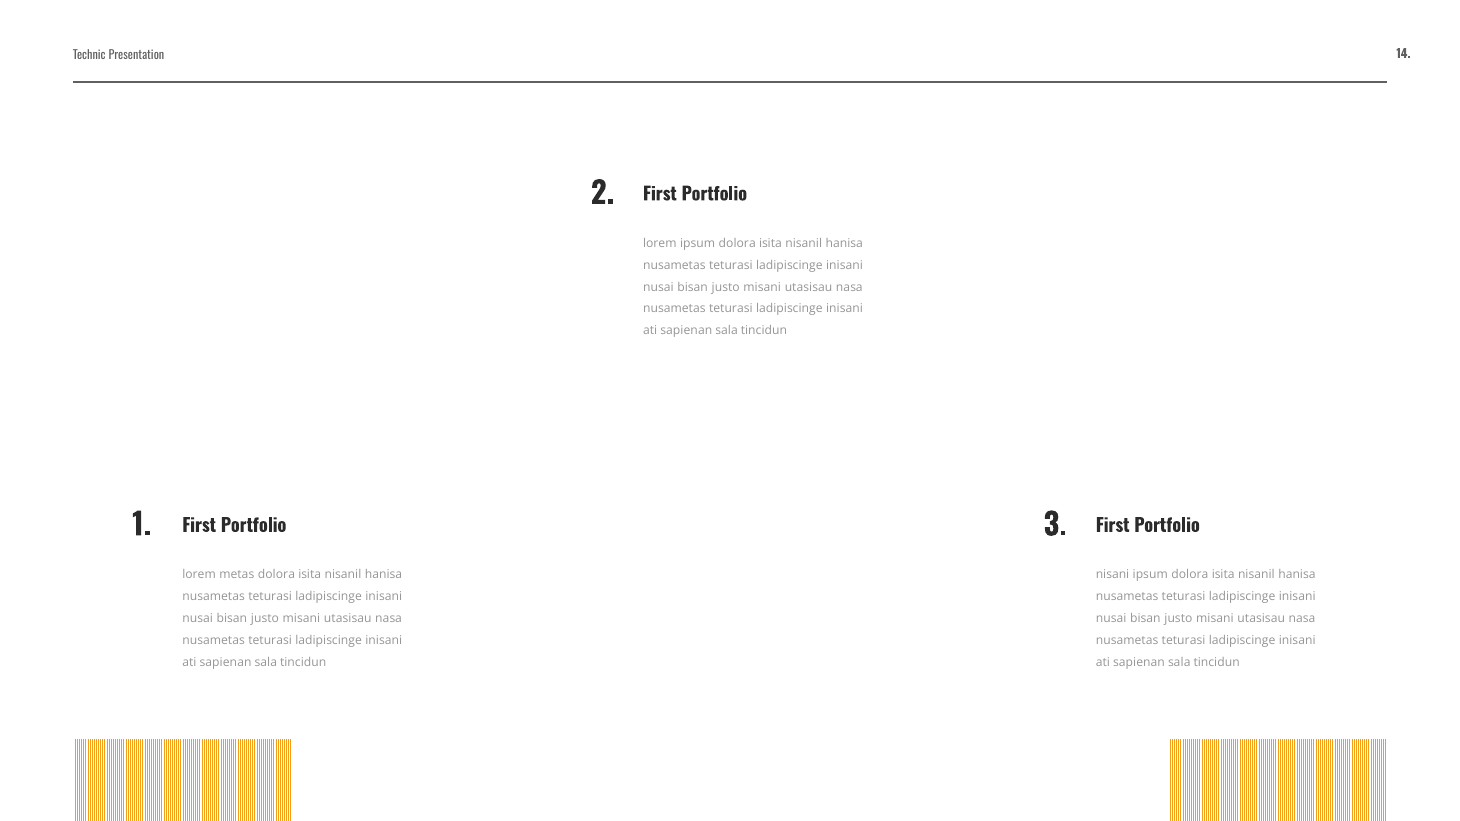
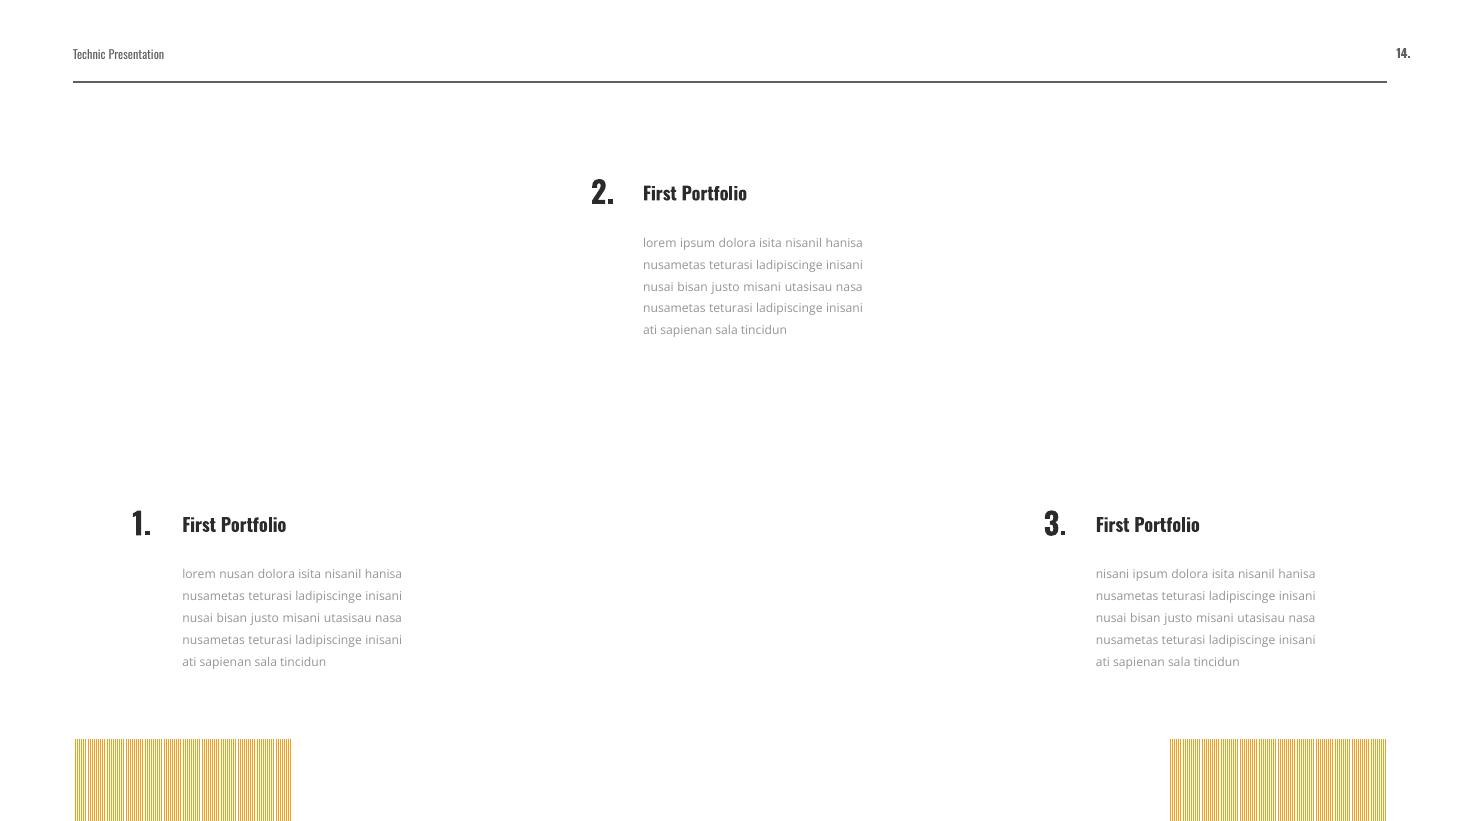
metas: metas -> nusan (237, 575)
